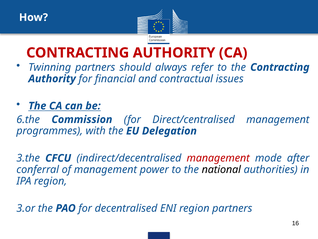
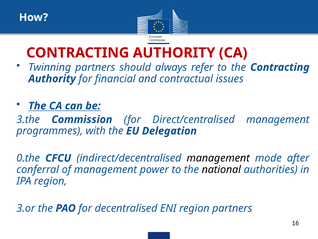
6.the: 6.the -> 3.the (28, 119)
3.the: 3.the -> 0.the (28, 158)
management colour: red -> black (218, 158)
